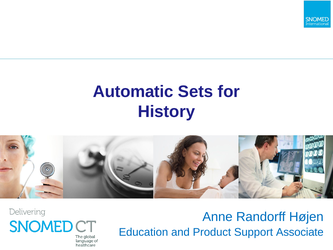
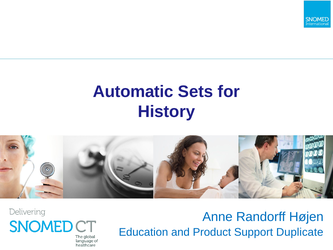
Associate: Associate -> Duplicate (300, 232)
